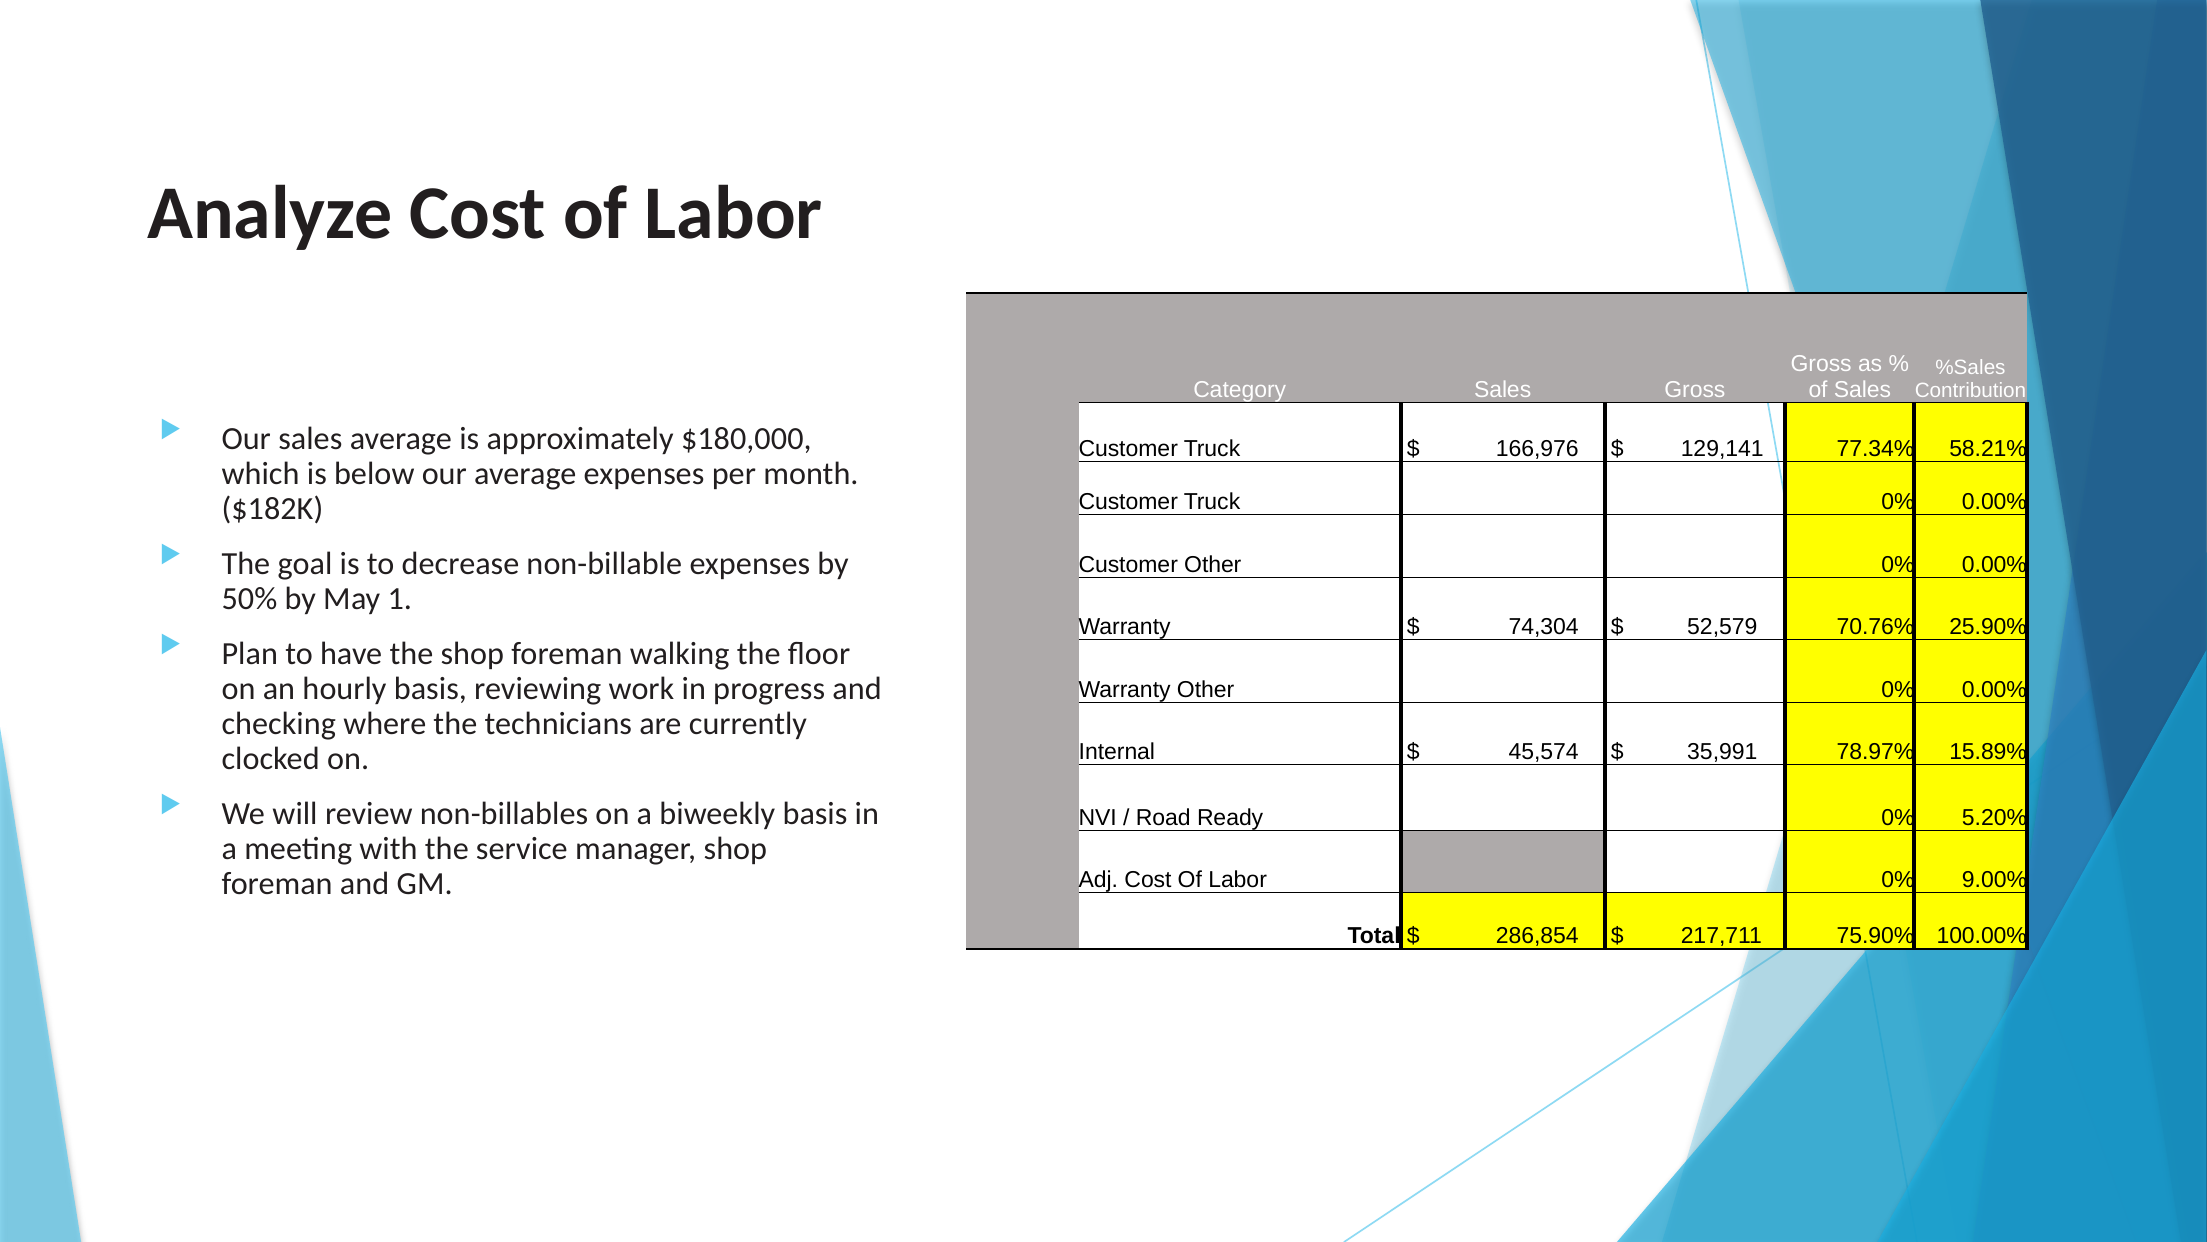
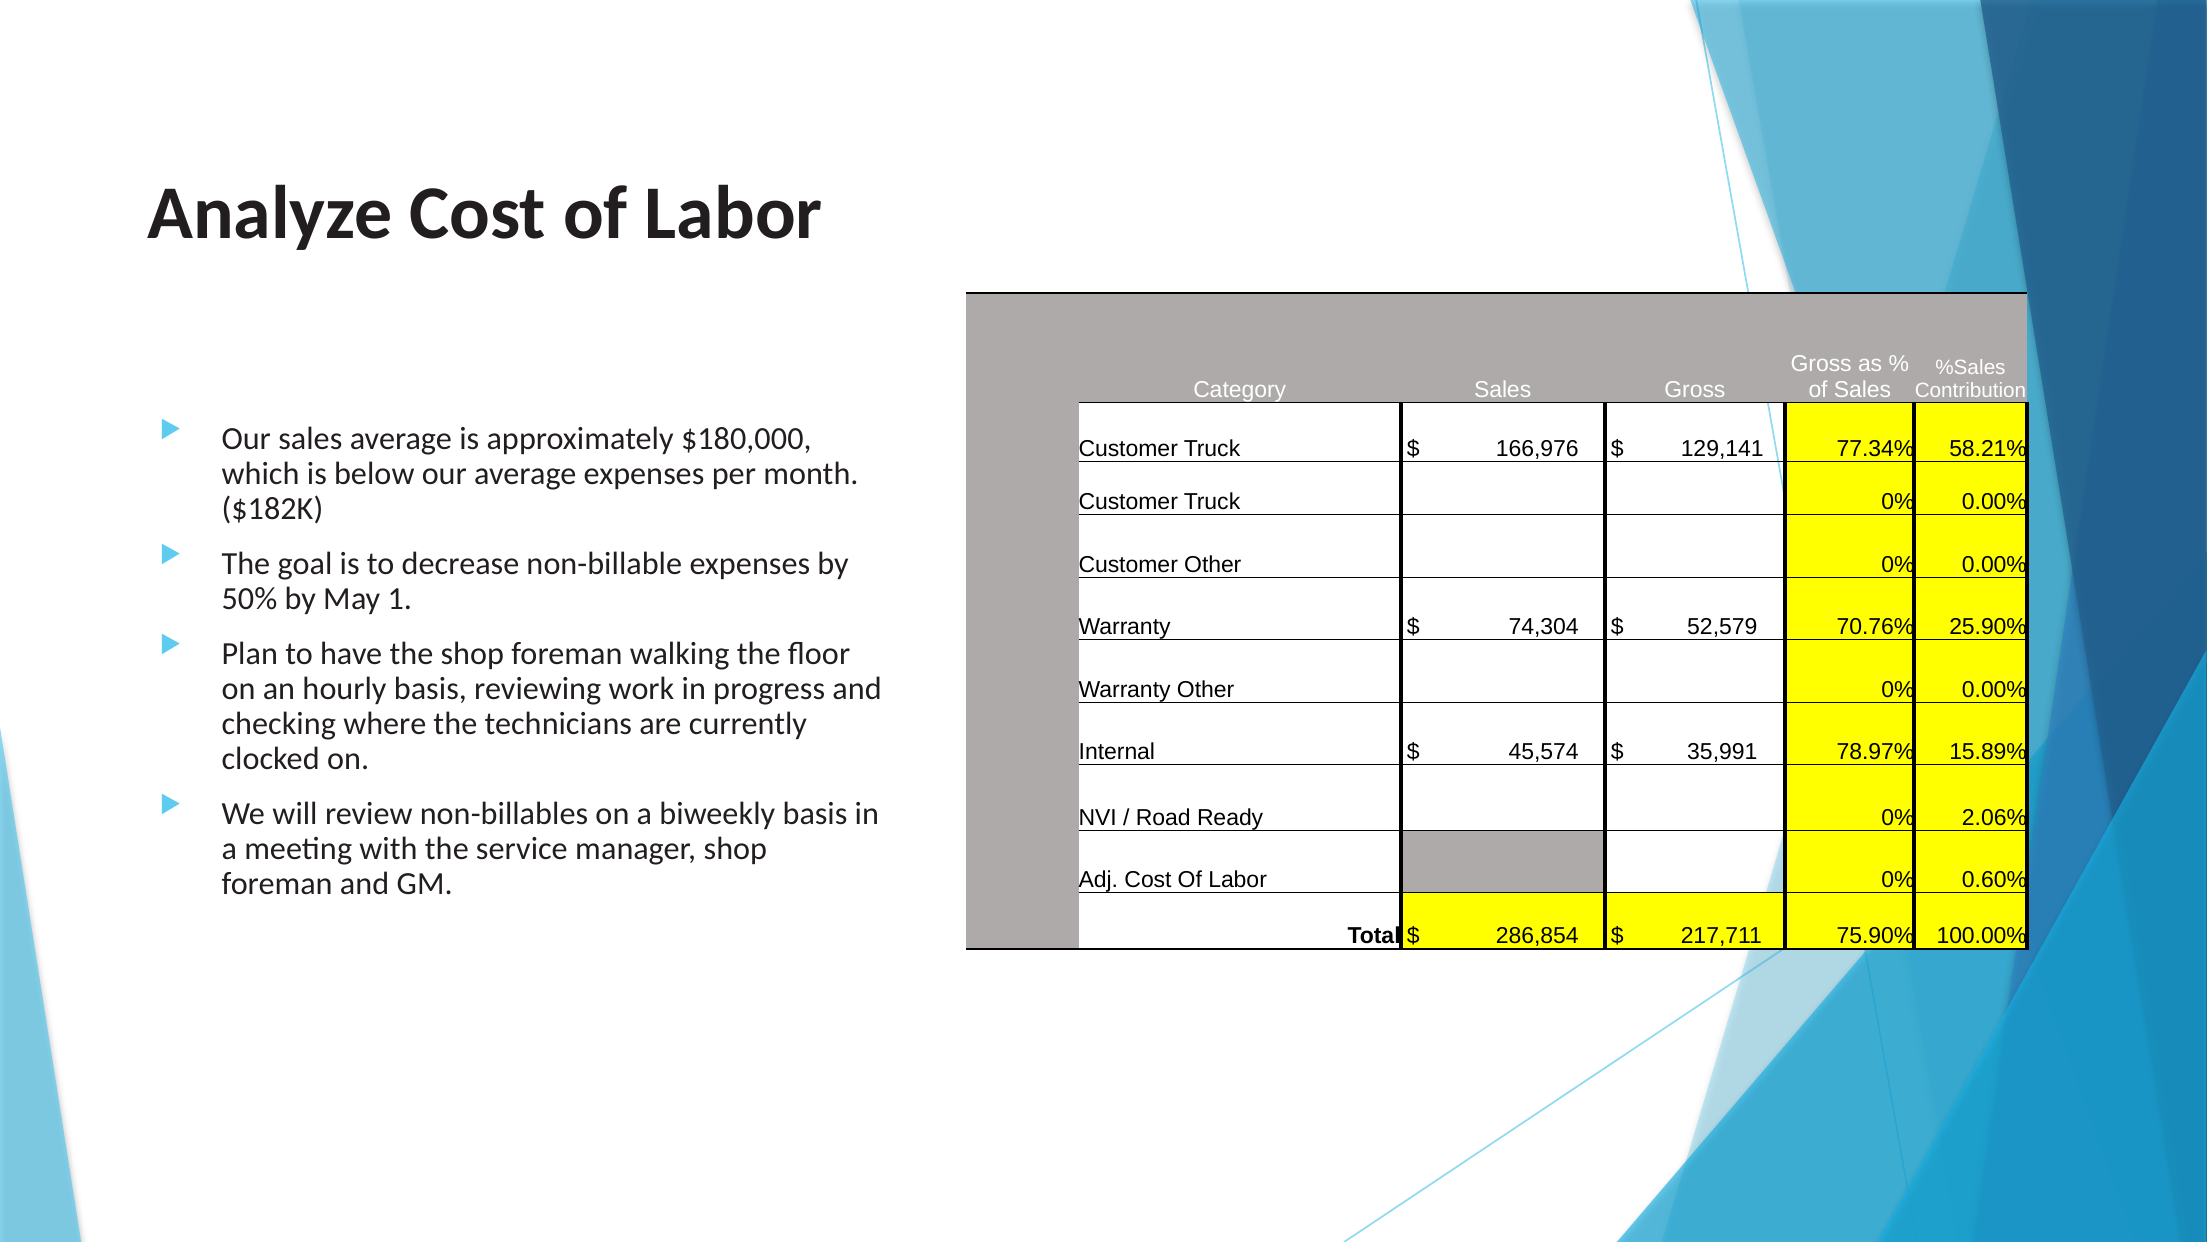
5.20%: 5.20% -> 2.06% (1994, 817)
9.00%: 9.00% -> 0.60% (1994, 880)
